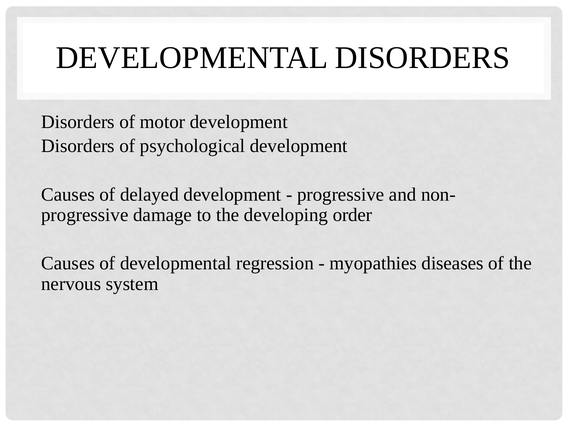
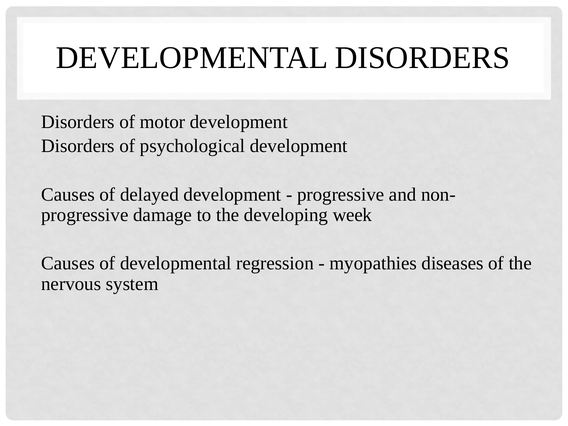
order: order -> week (352, 215)
